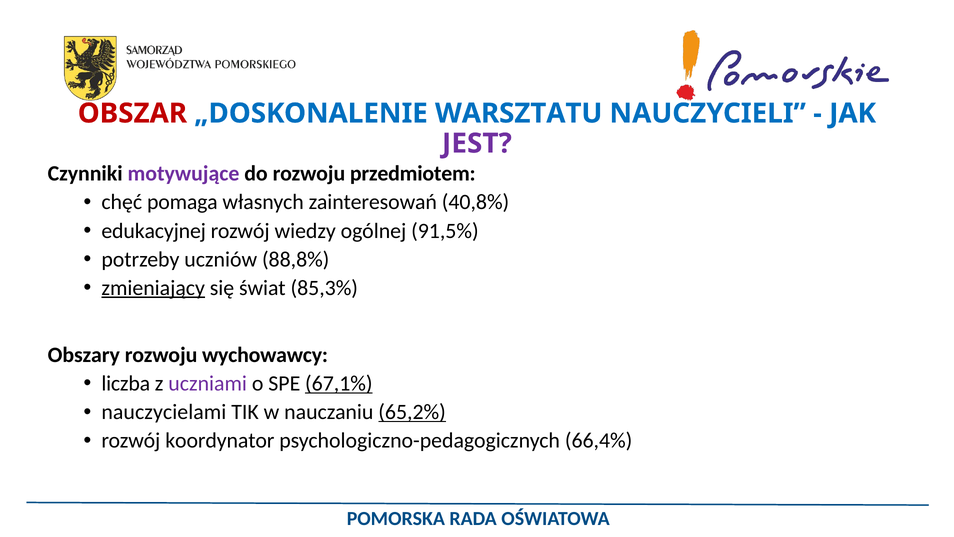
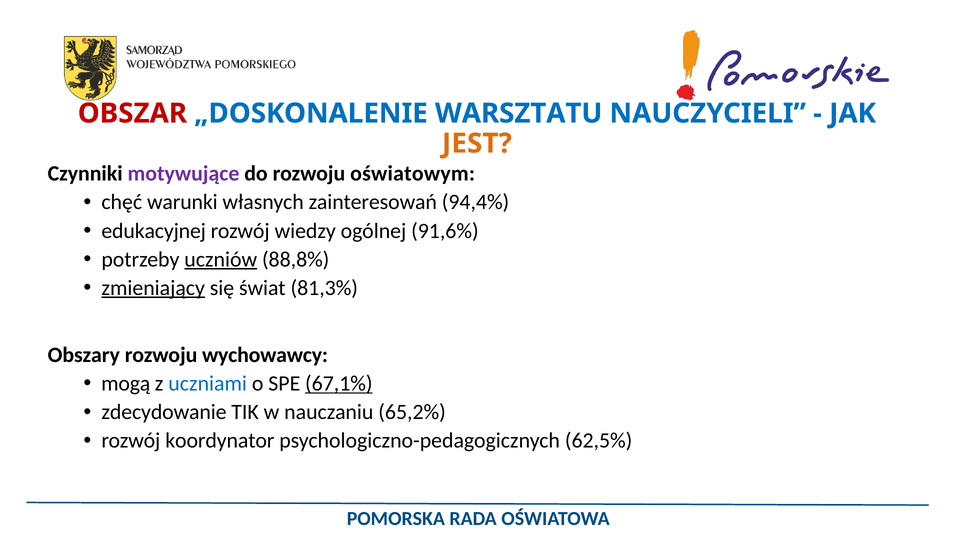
JEST colour: purple -> orange (477, 143)
przedmiotem: przedmiotem -> oświatowym (413, 174)
pomaga: pomaga -> warunki (182, 202)
40,8%: 40,8% -> 94,4% (476, 202)
91,5%: 91,5% -> 91,6% (445, 231)
uczniów underline: none -> present (221, 259)
85,3%: 85,3% -> 81,3% (324, 288)
liczba: liczba -> mogą (126, 383)
uczniami colour: purple -> blue (208, 383)
nauczycielami: nauczycielami -> zdecydowanie (164, 412)
65,2% underline: present -> none (412, 412)
66,4%: 66,4% -> 62,5% (599, 440)
